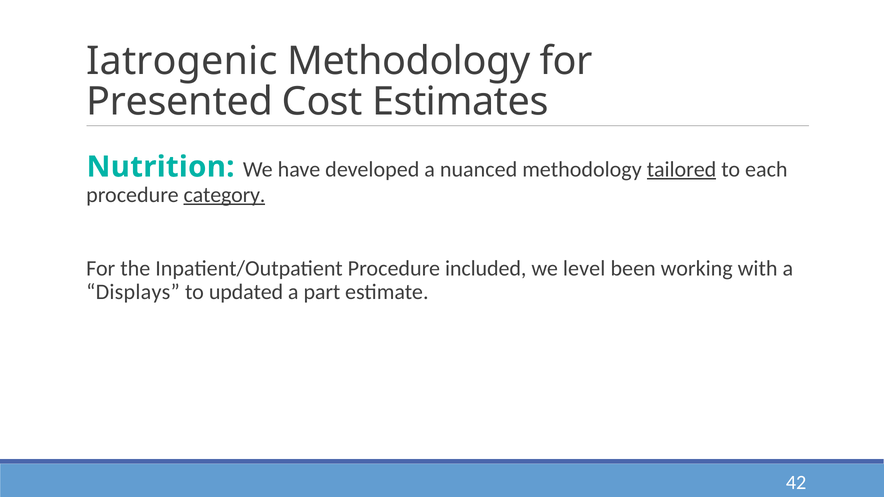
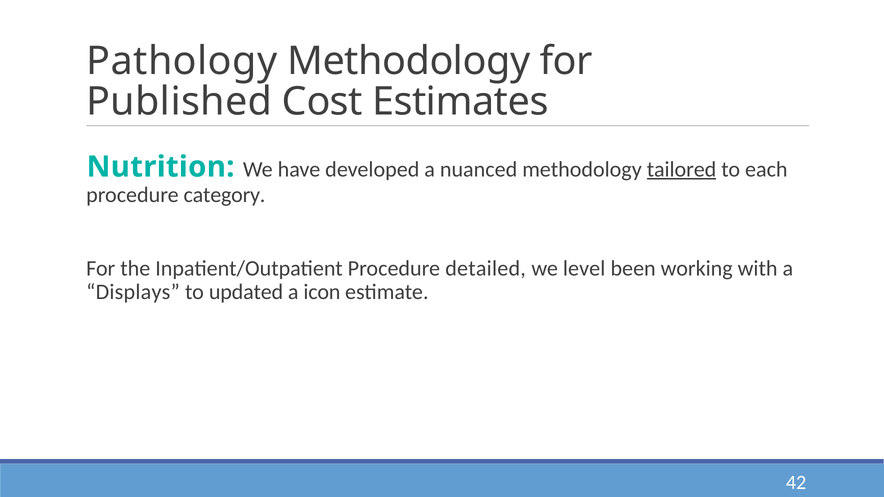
Iatrogenic: Iatrogenic -> Pathology (182, 61)
Presented: Presented -> Published (179, 101)
category underline: present -> none (225, 195)
included: included -> detailed (486, 268)
part: part -> icon (322, 292)
